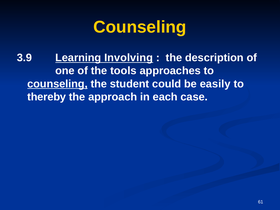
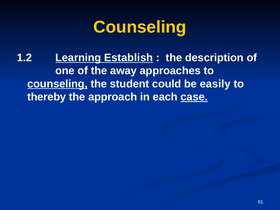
3.9: 3.9 -> 1.2 (24, 58)
Involving: Involving -> Establish (129, 58)
tools: tools -> away (123, 71)
case underline: none -> present (194, 97)
